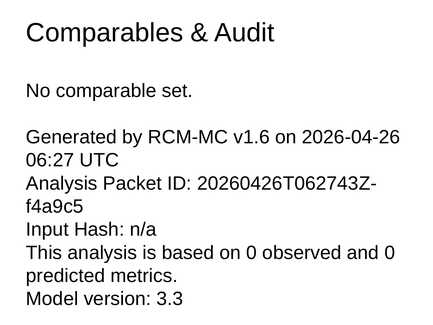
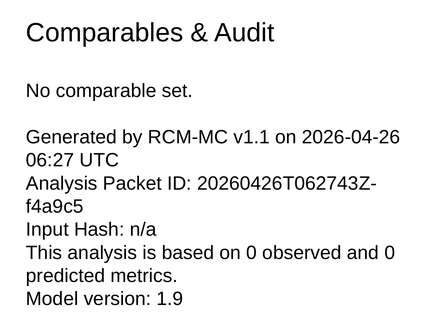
v1.6: v1.6 -> v1.1 (252, 137)
3.3: 3.3 -> 1.9 (170, 299)
